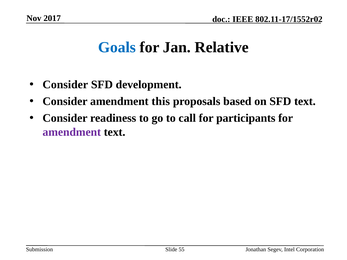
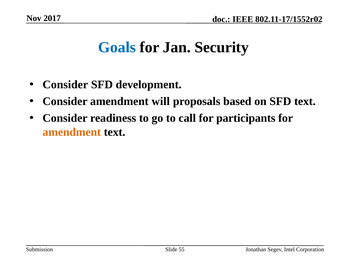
Relative: Relative -> Security (222, 47)
this: this -> will (161, 101)
amendment colour: purple -> orange (72, 132)
